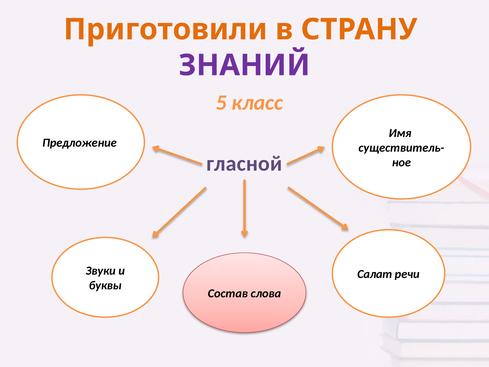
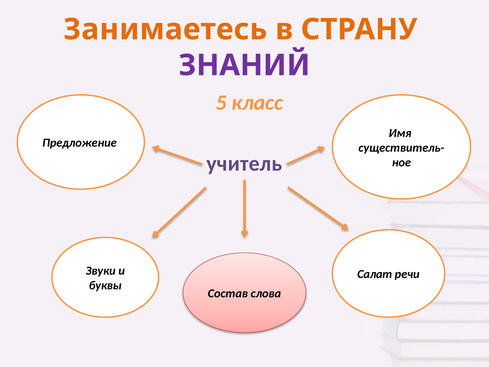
Приготовили: Приготовили -> Занимаетесь (165, 29)
гласной: гласной -> учитель (244, 163)
